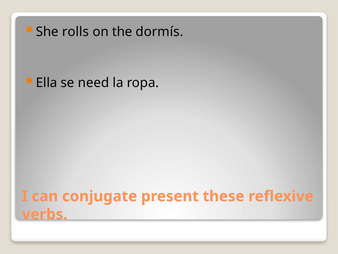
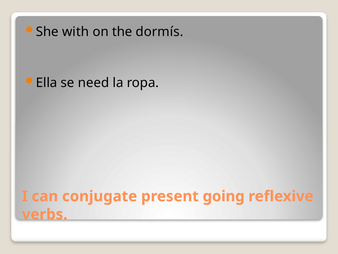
rolls: rolls -> with (76, 32)
these: these -> going (224, 196)
